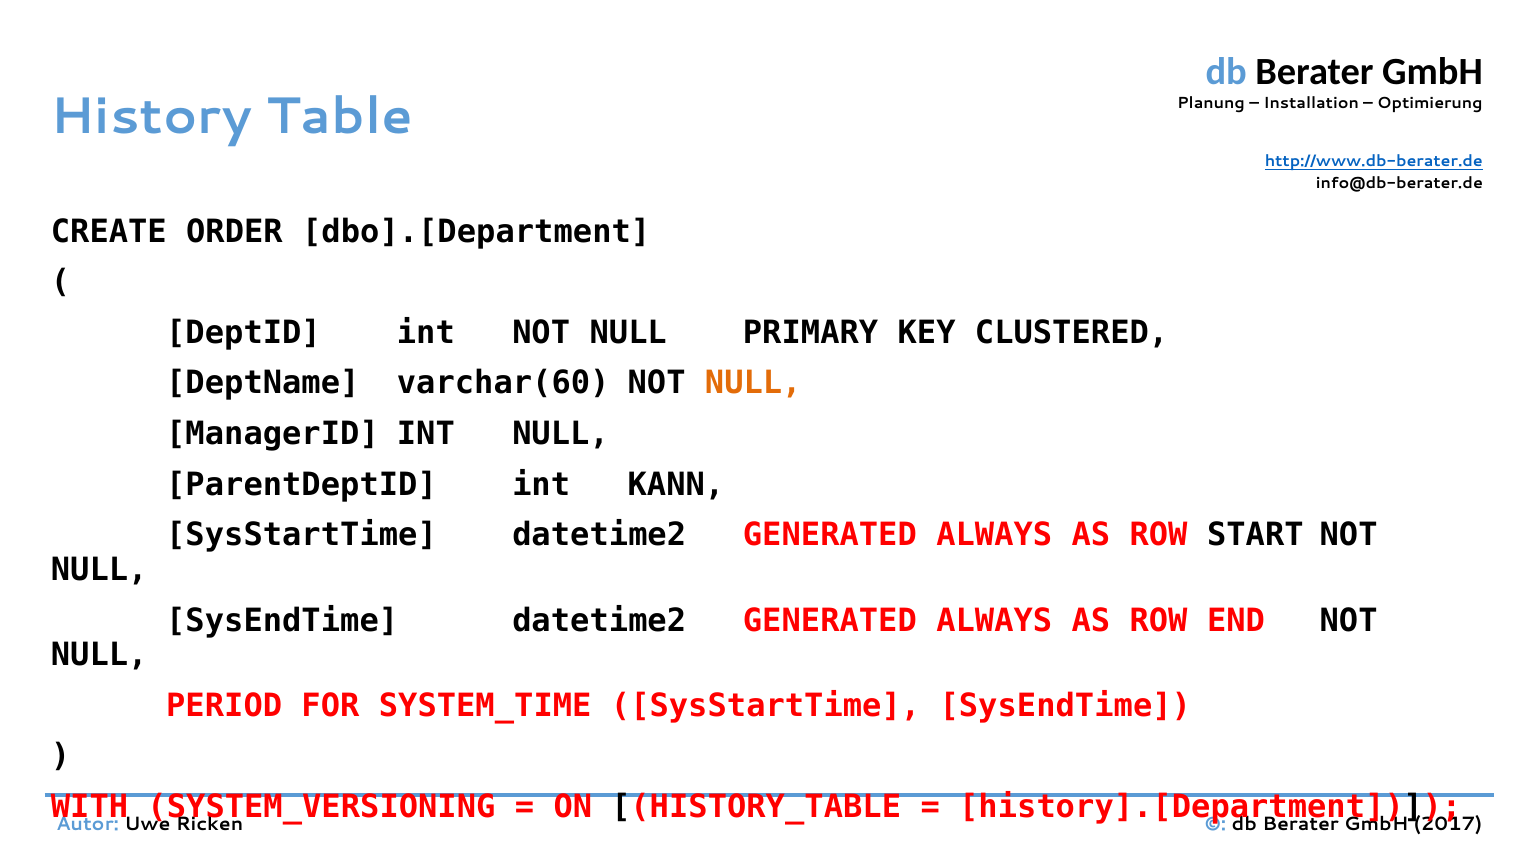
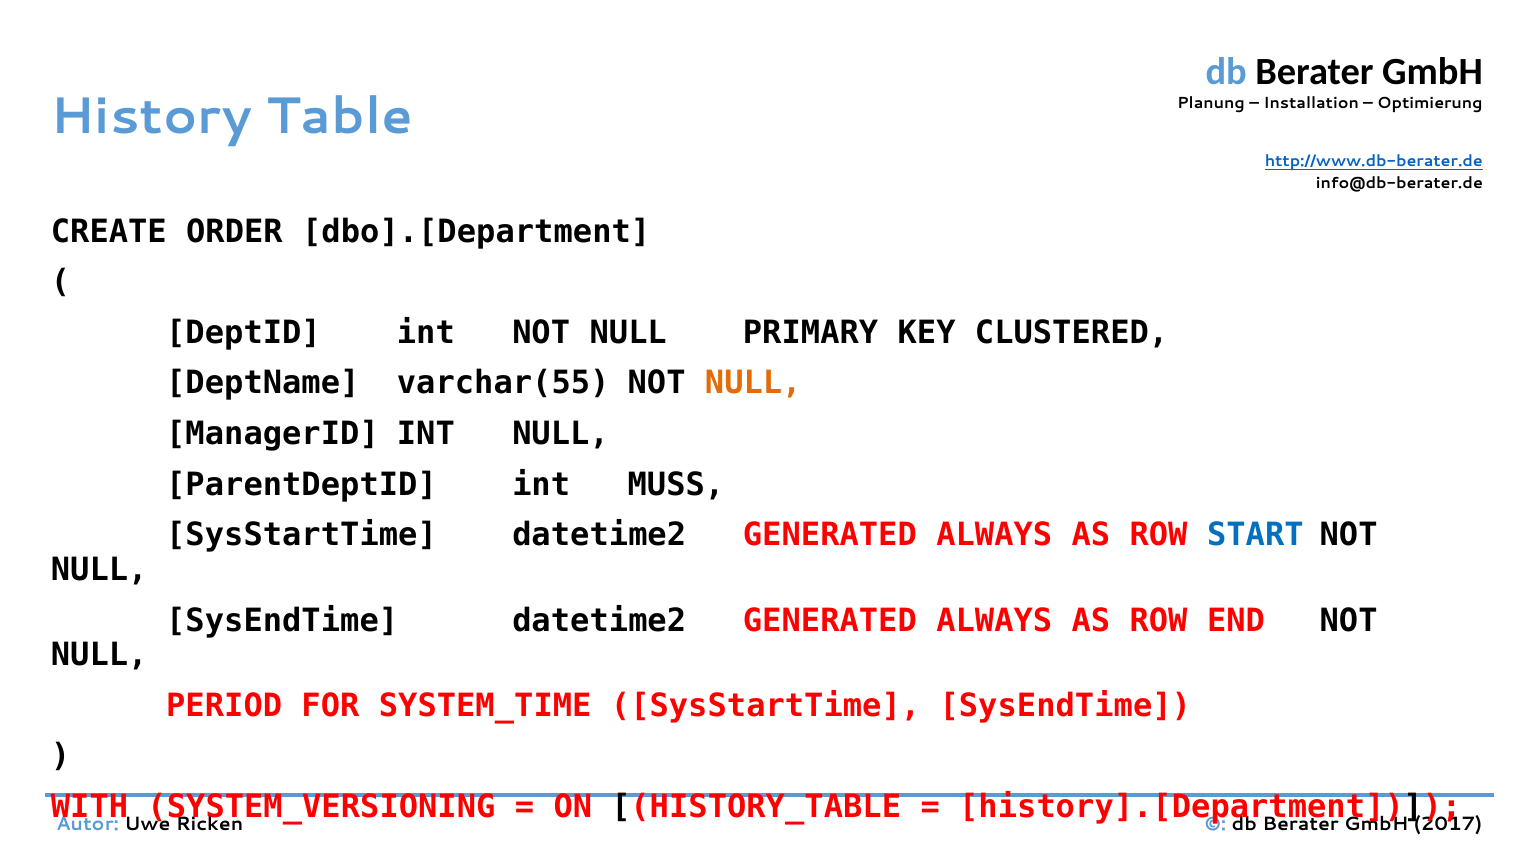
varchar(60: varchar(60 -> varchar(55 (503, 383)
KANN: KANN -> MUSS (676, 485)
START colour: black -> blue (1255, 535)
